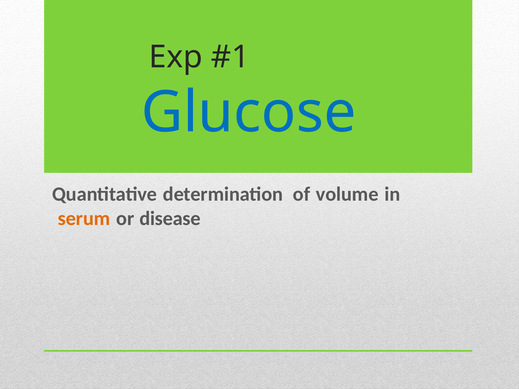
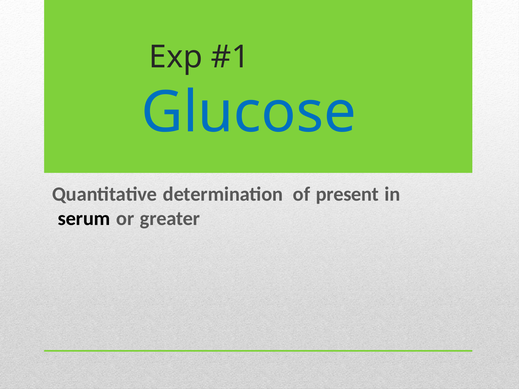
volume: volume -> present (347, 194)
serum colour: orange -> black (84, 219)
disease: disease -> greater (170, 219)
